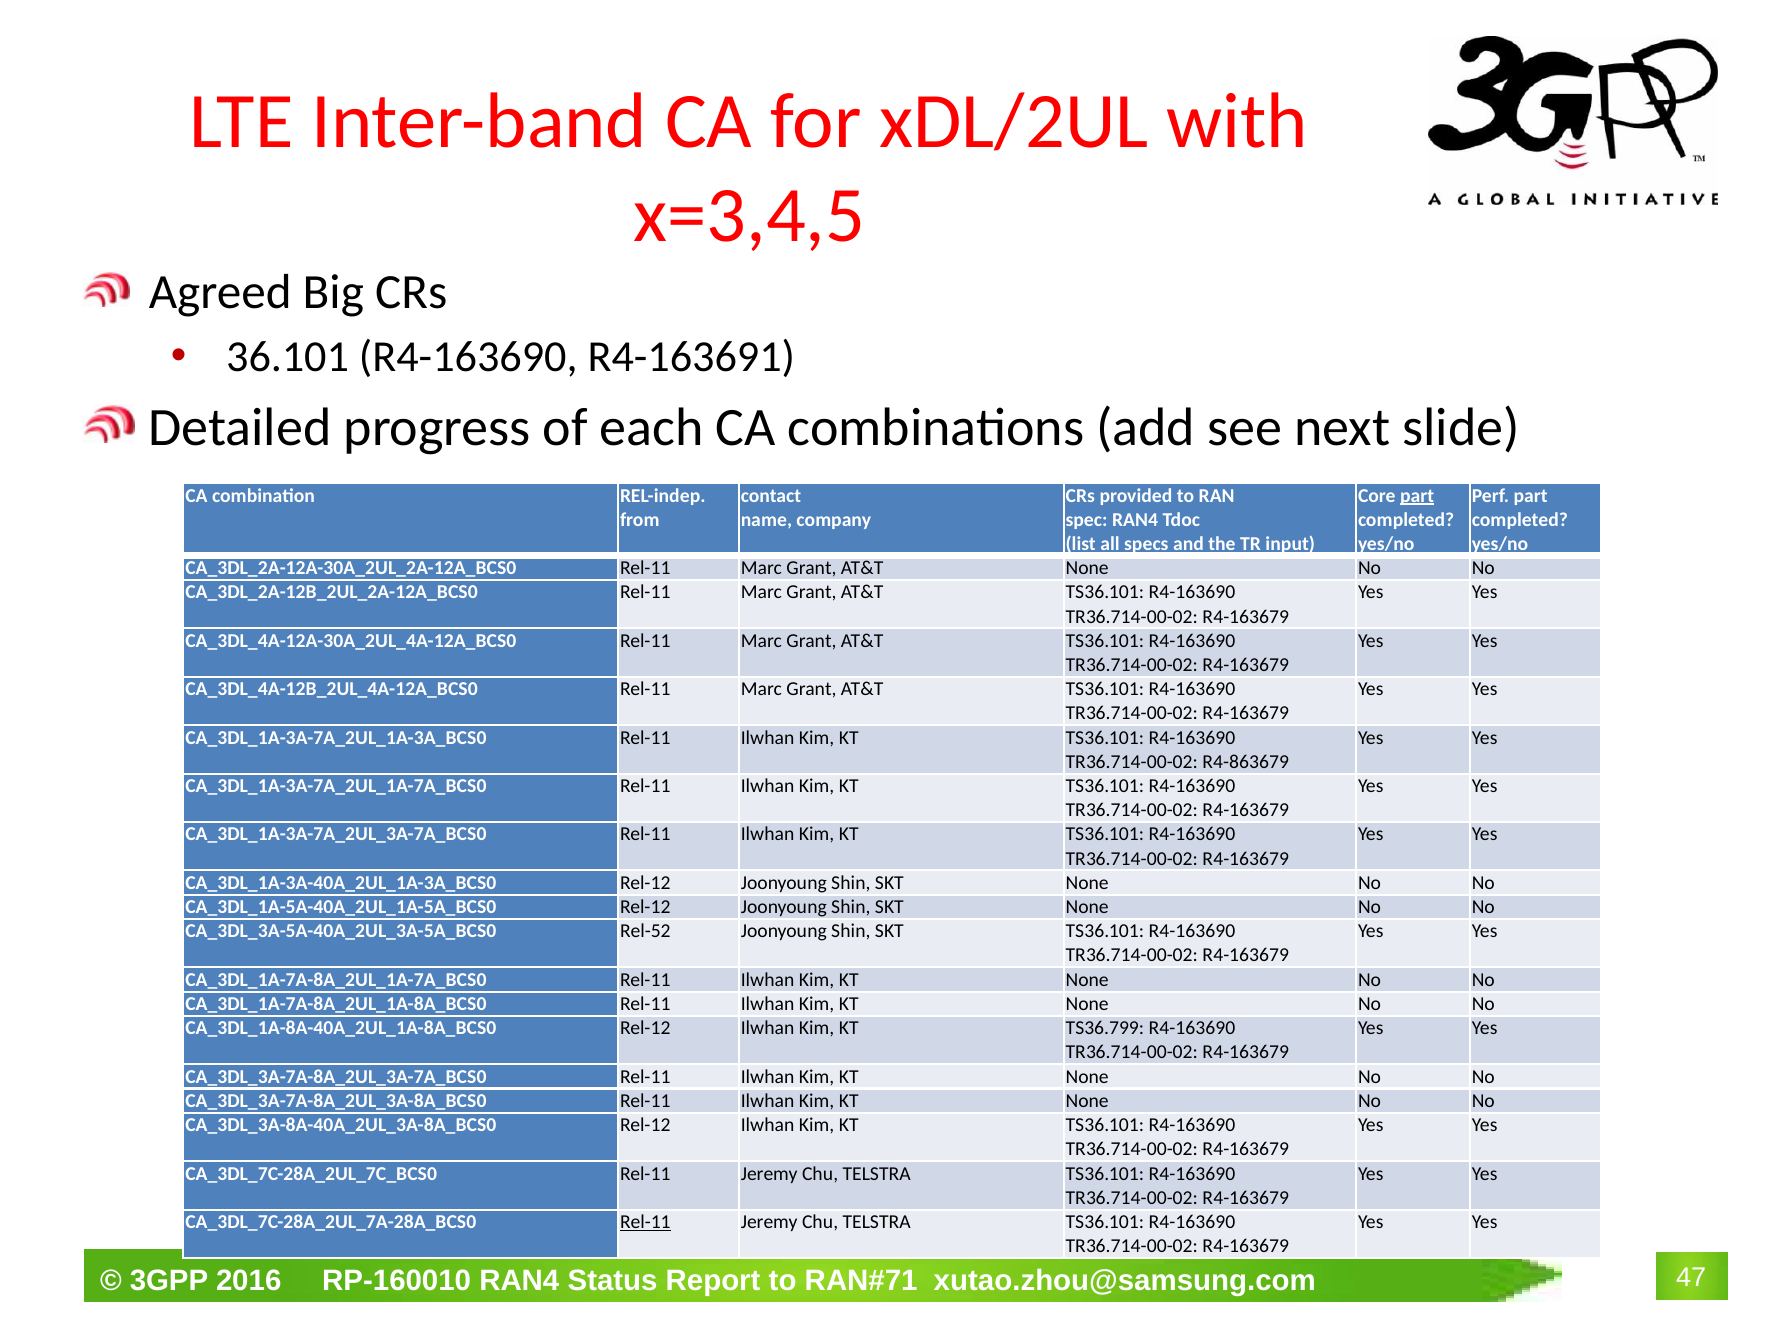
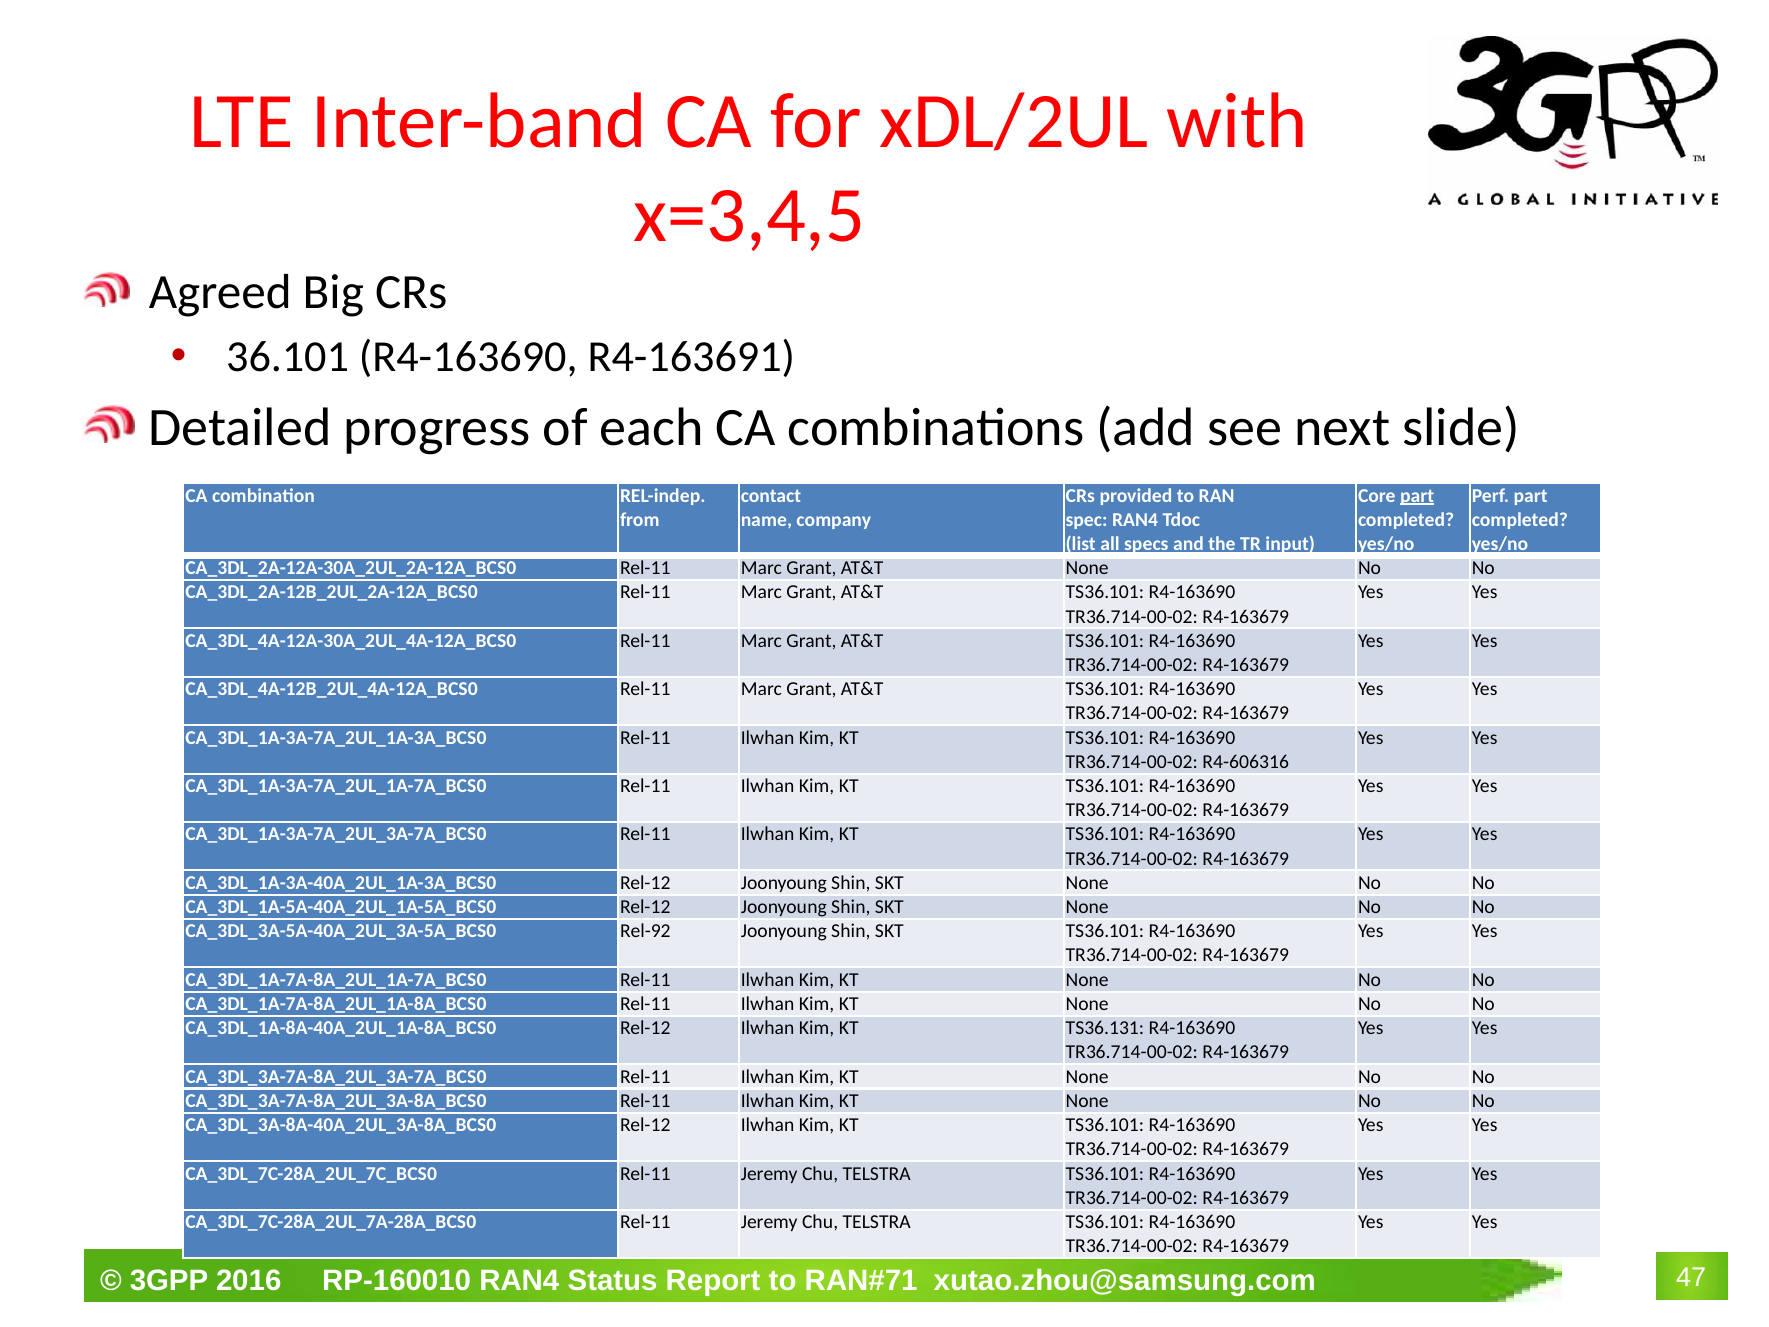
R4-863679: R4-863679 -> R4-606316 (1246, 762)
Rel-52: Rel-52 -> Rel-92 (645, 931)
TS36.799: TS36.799 -> TS36.131 (1105, 1028)
Rel-11 underline: present -> none (645, 1222)
